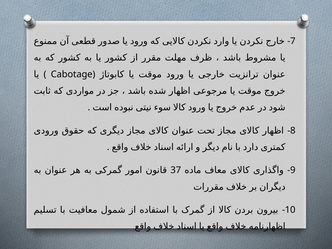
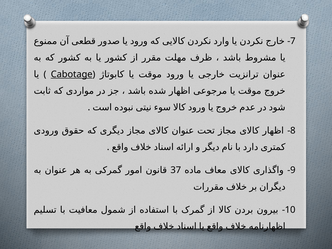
Cabotage underline: none -> present (72, 74)
